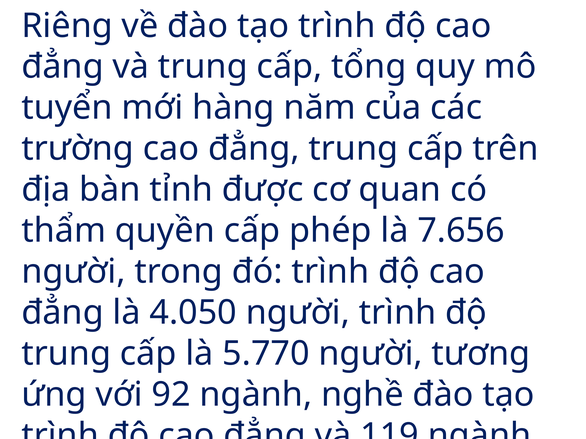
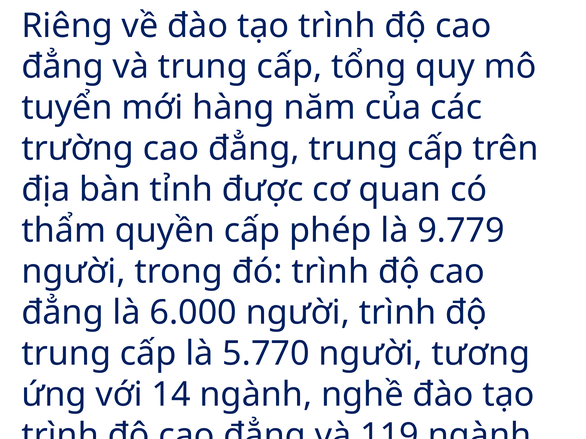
7.656: 7.656 -> 9.779 (461, 231)
4.050: 4.050 -> 6.000 (193, 313)
92: 92 -> 14 (171, 395)
